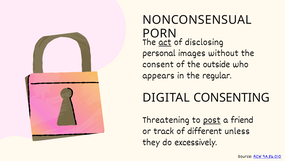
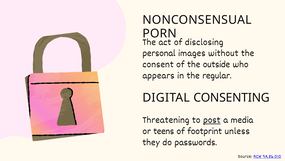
act underline: present -> none (165, 42)
friend: friend -> media (242, 119)
track: track -> teens (164, 130)
different: different -> footprint (205, 130)
excessively: excessively -> passwords (196, 141)
